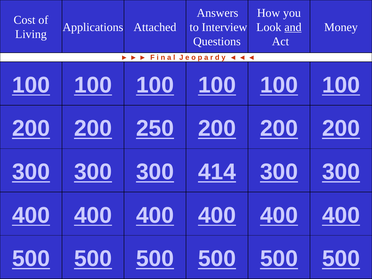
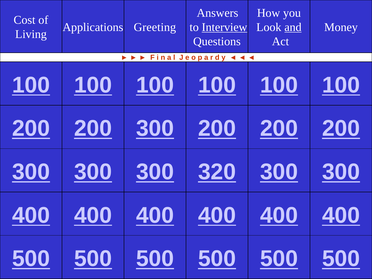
Attached: Attached -> Greeting (155, 27)
Interview underline: none -> present (224, 27)
250: 250 -> 300 (155, 128)
414: 414 -> 320 (217, 172)
